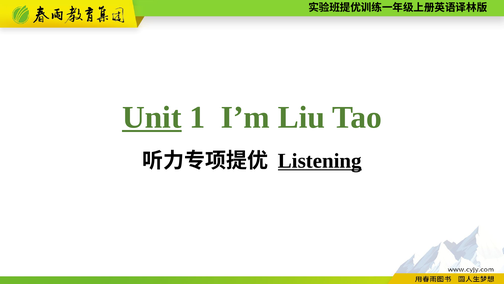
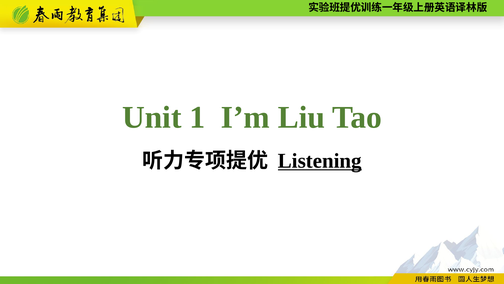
Unit underline: present -> none (152, 117)
